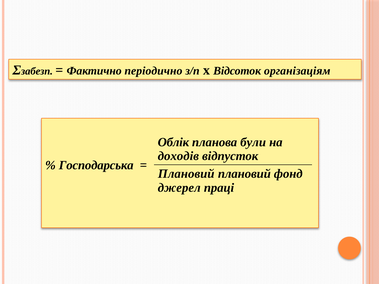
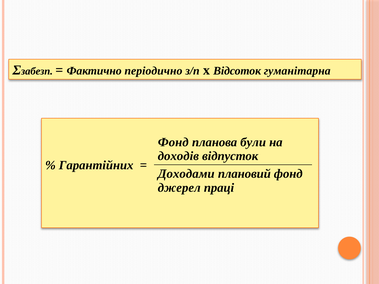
організаціям: організаціям -> гуманітарна (297, 71)
Облік: Облік -> Фонд (173, 142)
Господарська: Господарська -> Гарантійних (96, 165)
Плановий: Плановий -> Доходами (186, 174)
